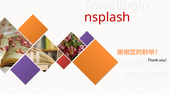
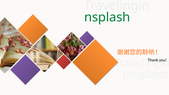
nsplash colour: red -> green (107, 17)
